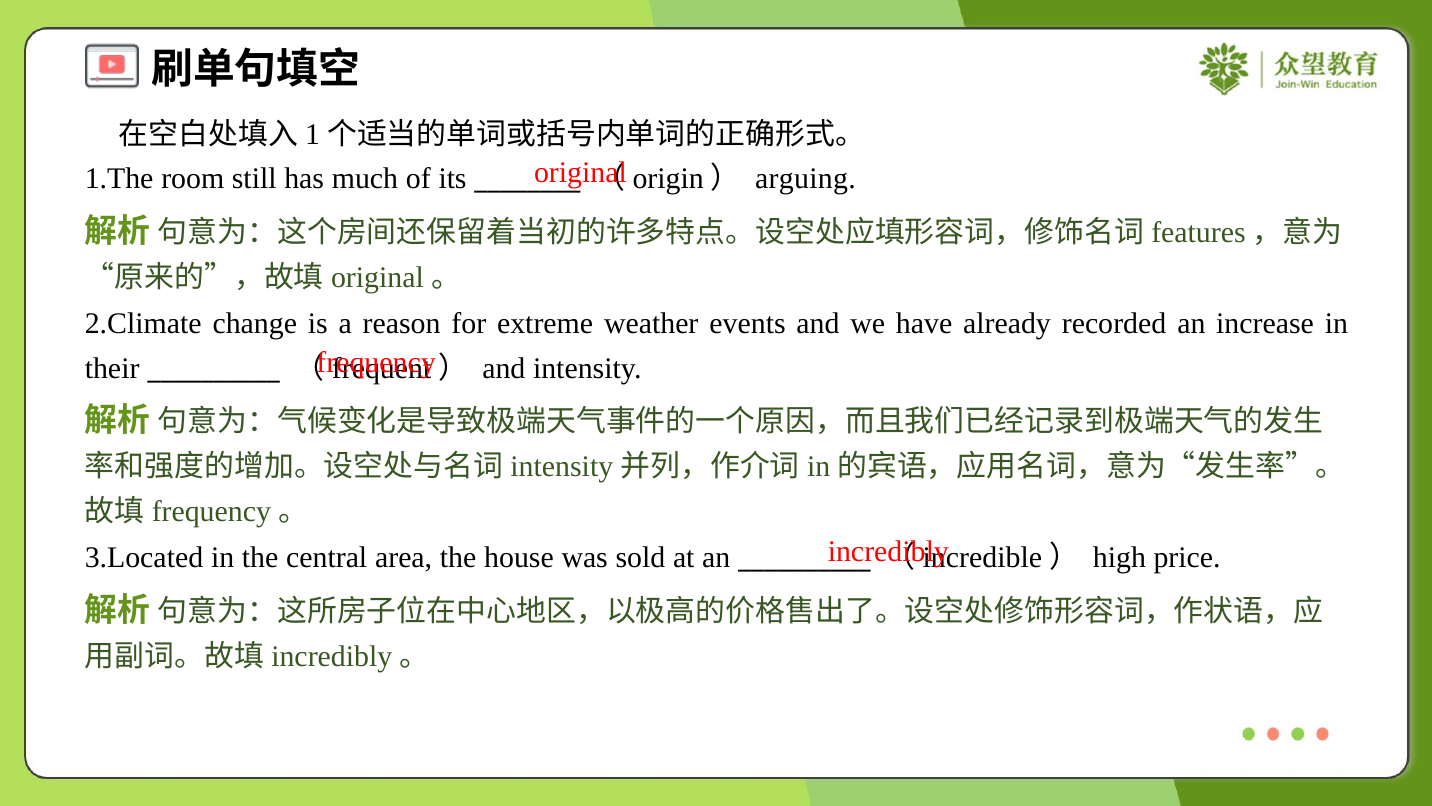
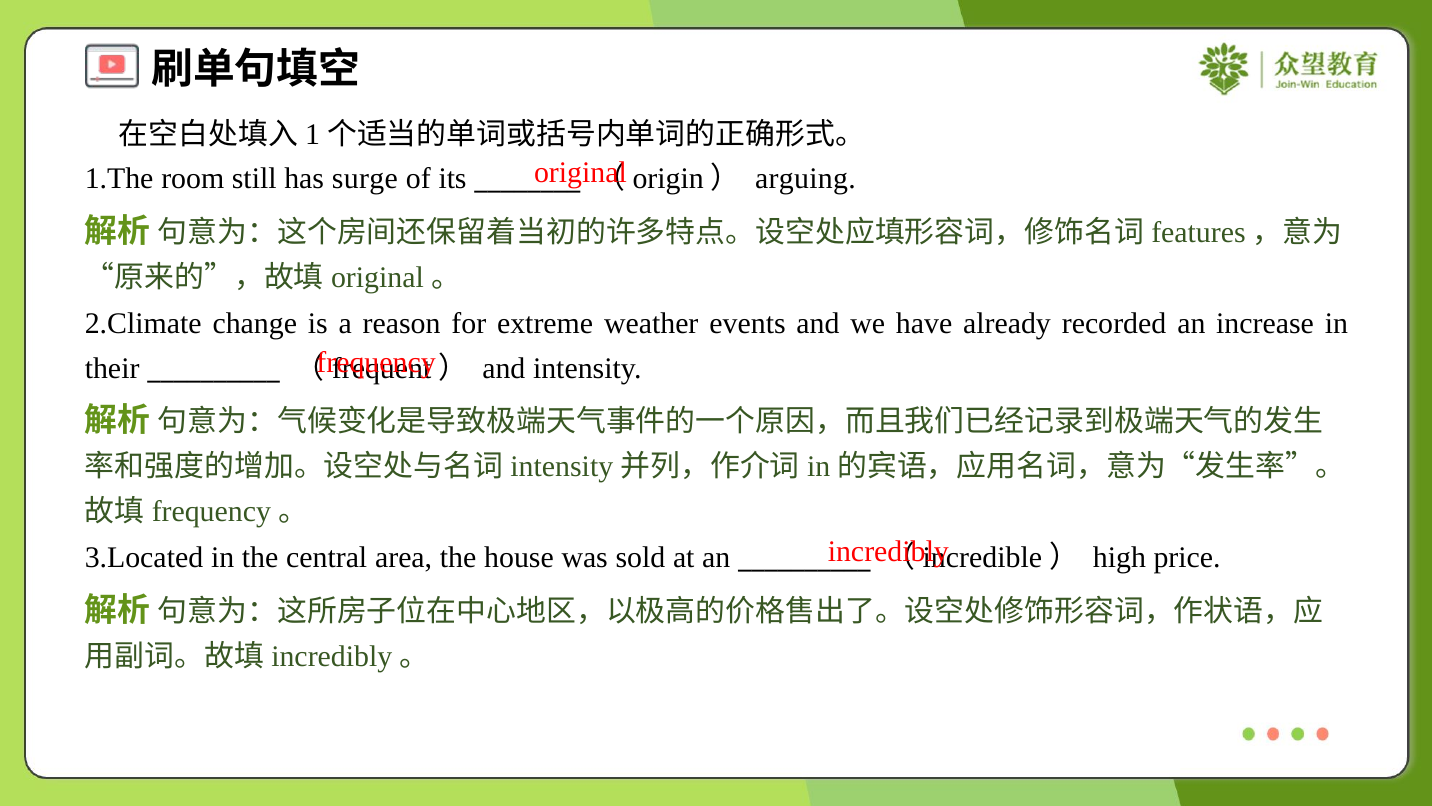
much: much -> surge (365, 179)
